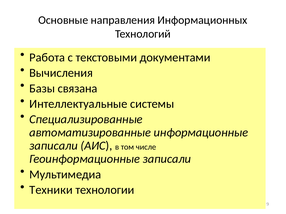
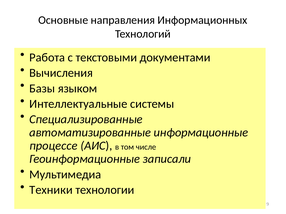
связана: связана -> языком (78, 89)
записали: записали -> процессе (54, 146)
